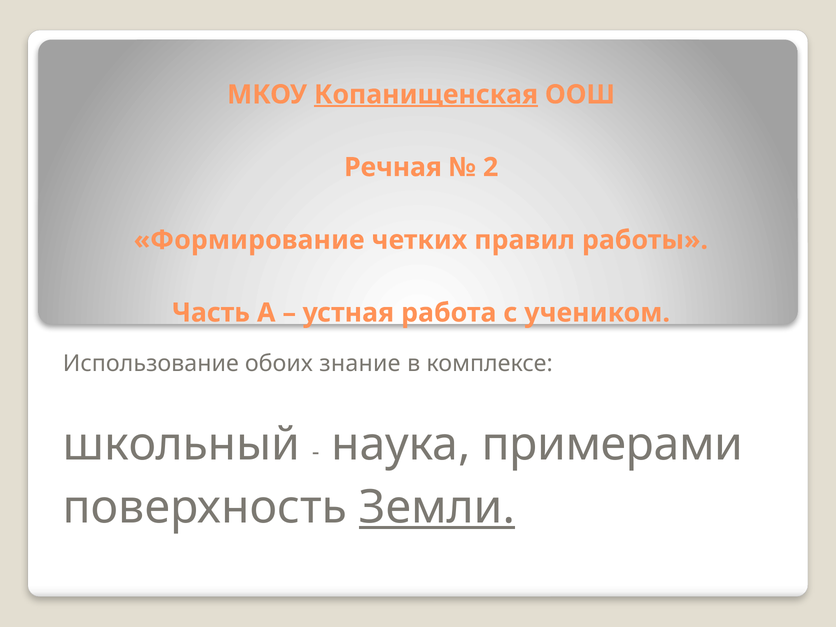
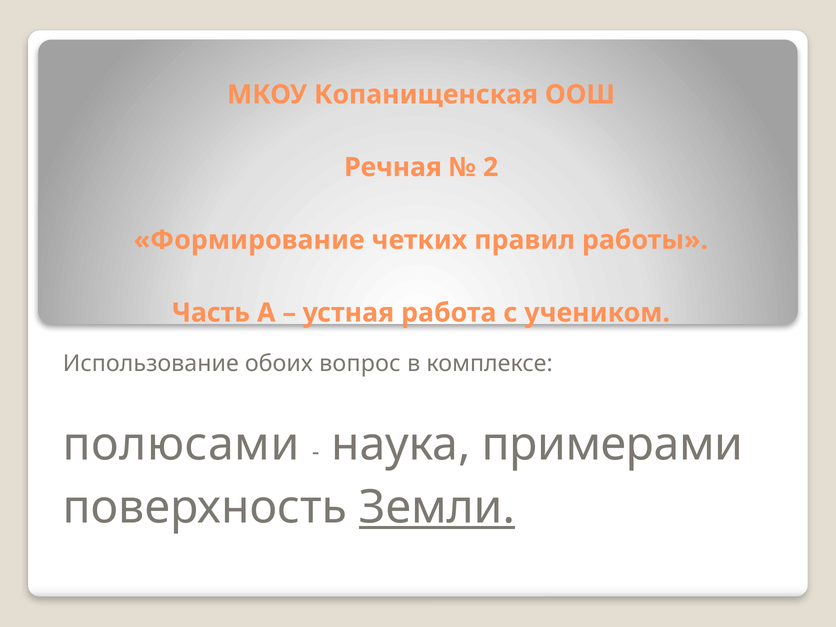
Копанищенская underline: present -> none (426, 95)
знание: знание -> вопрос (360, 364)
школьный: школьный -> полюсами (181, 444)
